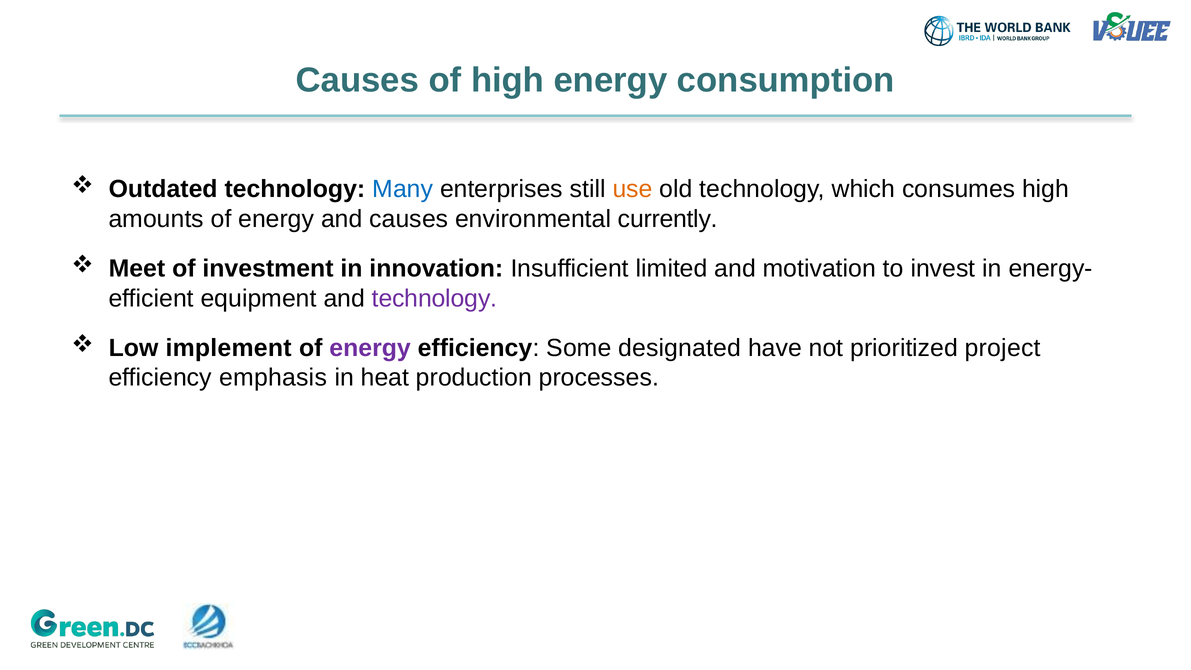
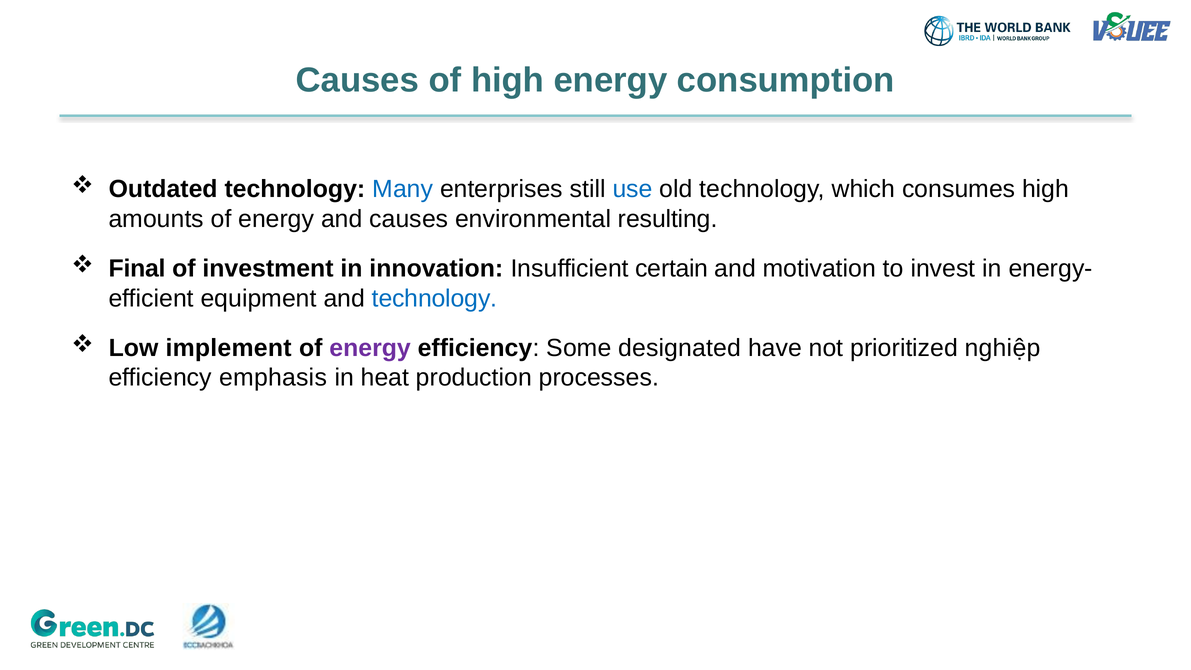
use colour: orange -> blue (633, 189)
currently: currently -> resulting (668, 219)
Meet: Meet -> Final (137, 269)
limited: limited -> certain (672, 269)
technology colour: purple -> blue (435, 298)
project: project -> nghiệp (1003, 348)
